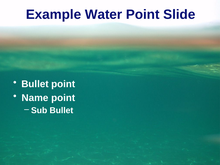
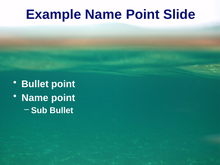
Example Water: Water -> Name (103, 15)
